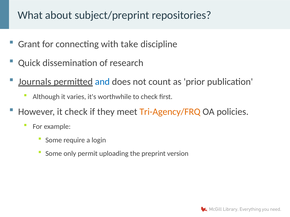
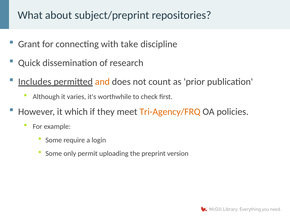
Journals: Journals -> Includes (35, 82)
and colour: blue -> orange (102, 82)
it check: check -> which (76, 112)
